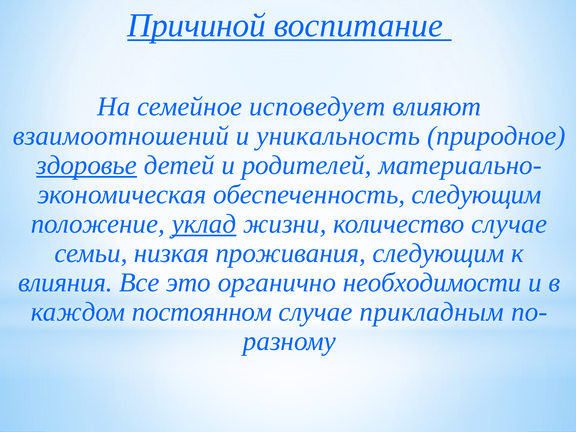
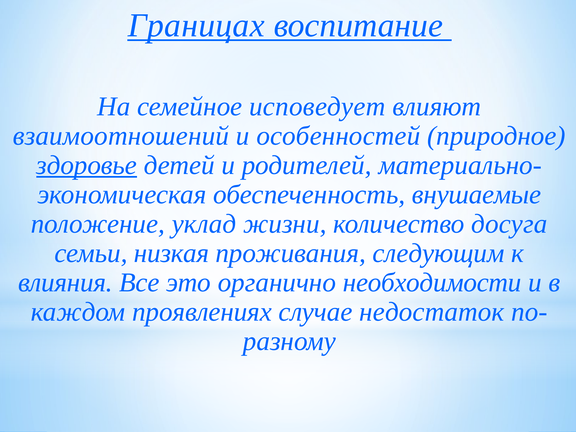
Причиной: Причиной -> Границах (196, 25)
уникальность: уникальность -> особенностей (338, 136)
обеспеченность следующим: следующим -> внушаемые (477, 194)
уклад underline: present -> none (204, 224)
количество случае: случае -> досуга (509, 224)
постоянном: постоянном -> проявлениях (202, 312)
прикладным: прикладным -> недостаток (432, 312)
